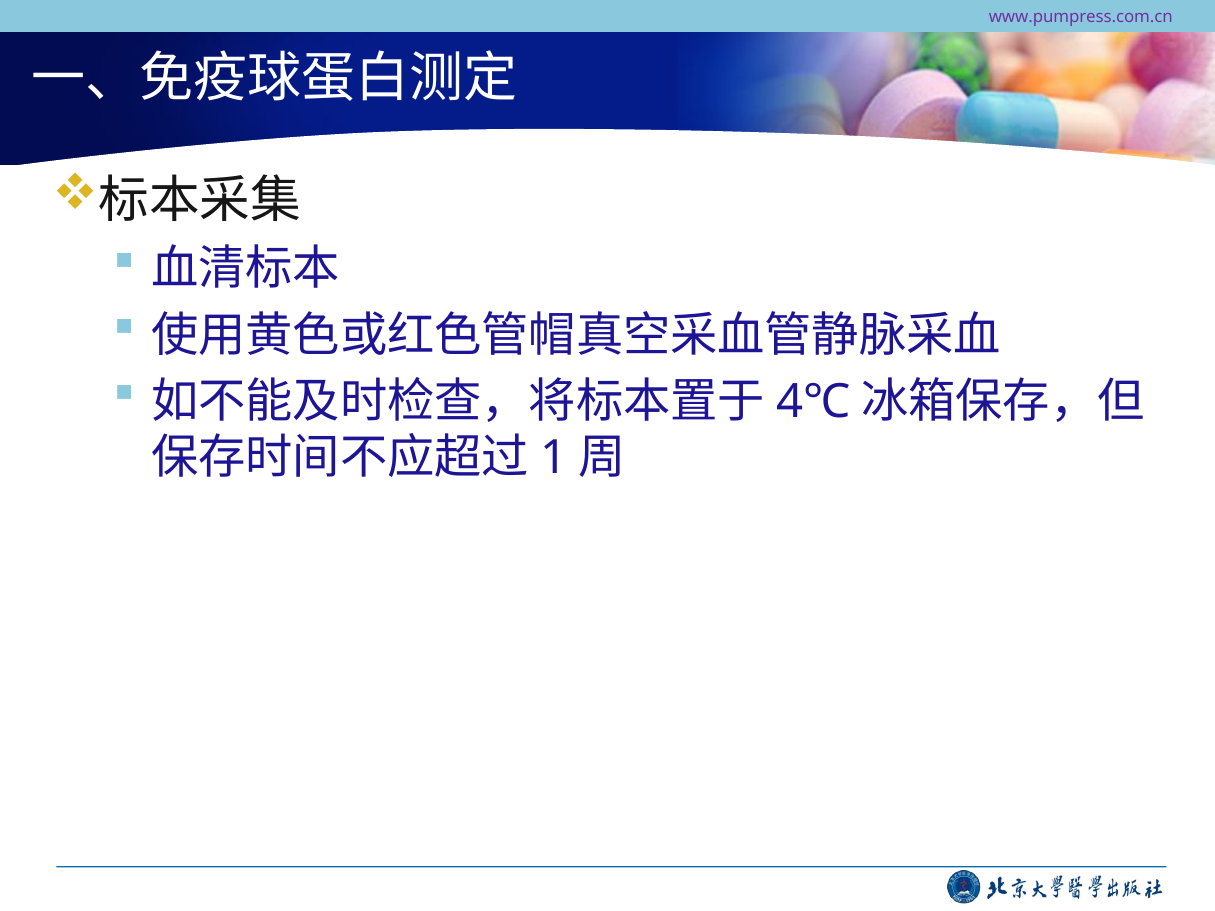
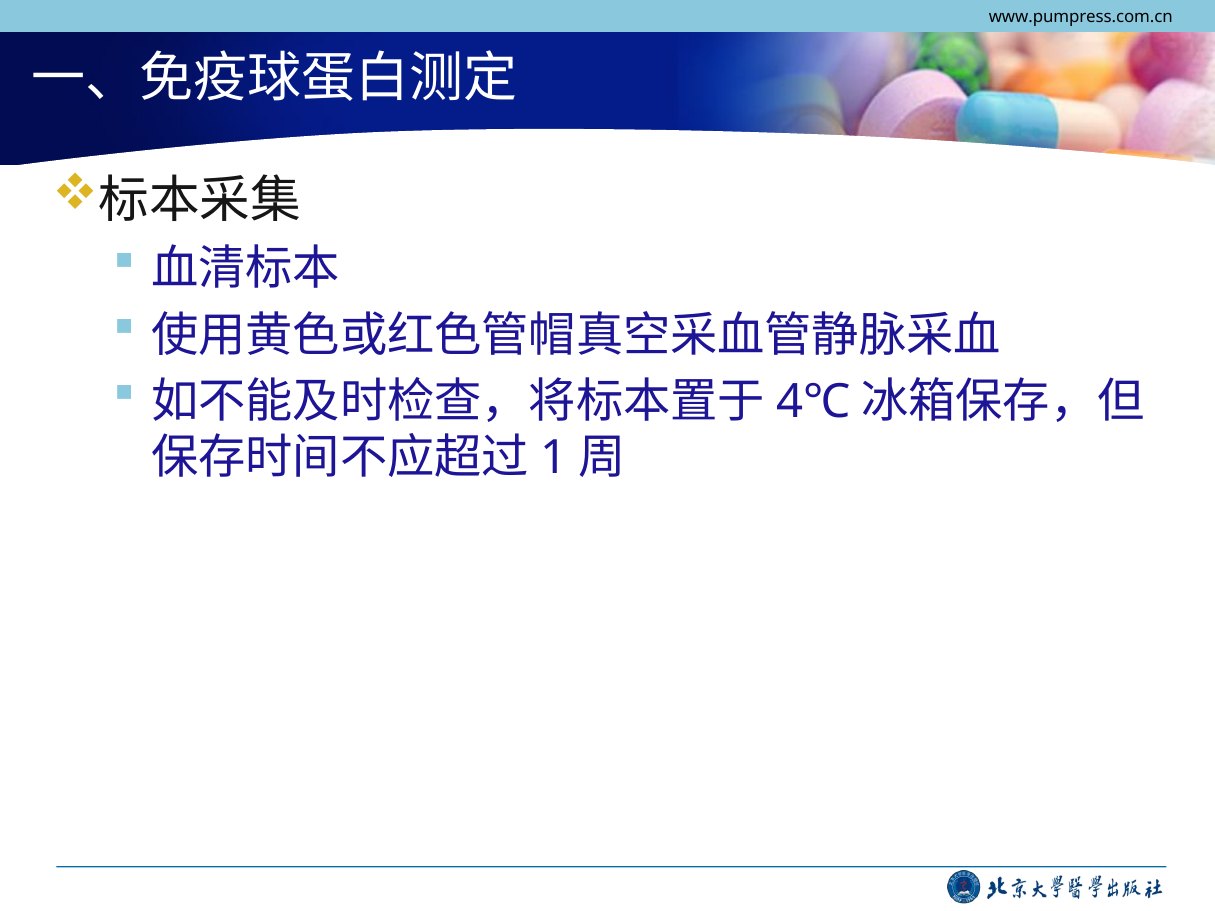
www.pumpress.com.cn colour: purple -> black (1081, 17)
